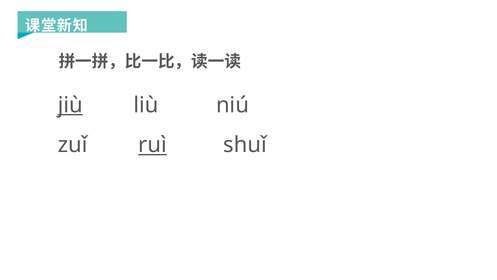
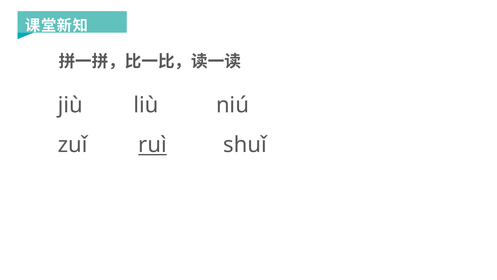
jiù underline: present -> none (70, 105)
